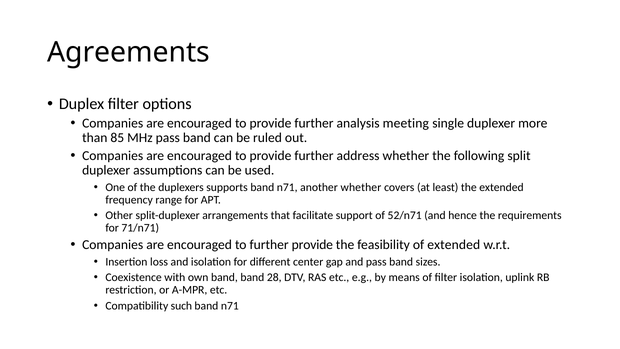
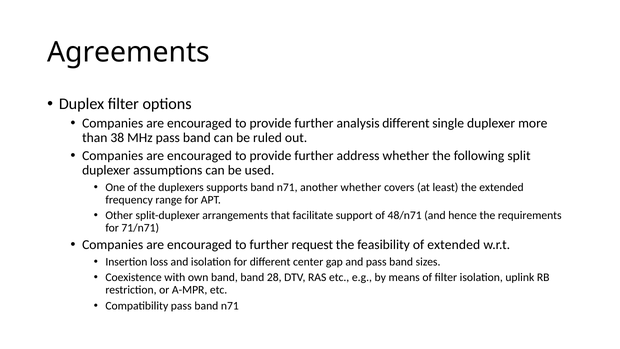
analysis meeting: meeting -> different (406, 123)
85: 85 -> 38 (117, 138)
52/n71: 52/n71 -> 48/n71 (405, 215)
further provide: provide -> request (312, 245)
Compatibility such: such -> pass (181, 306)
